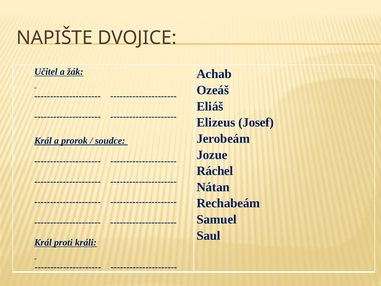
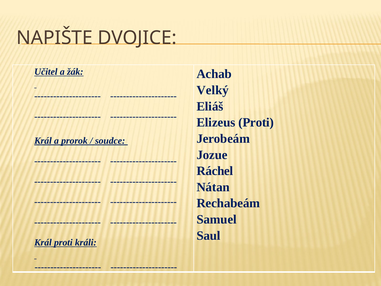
Ozeáš: Ozeáš -> Velký (213, 90)
Elizeus Josef: Josef -> Proti (256, 122)
